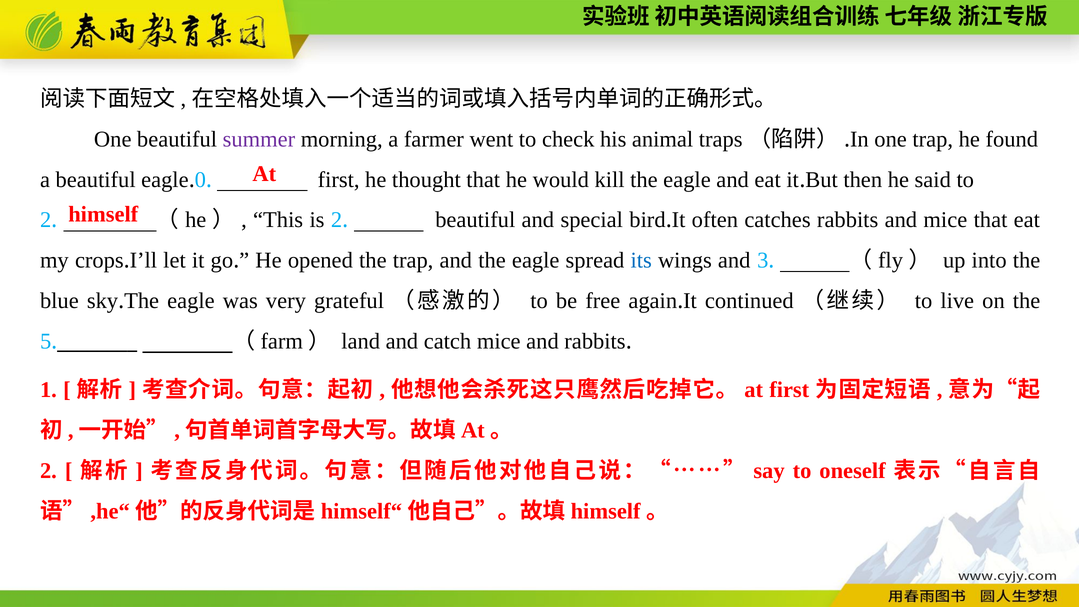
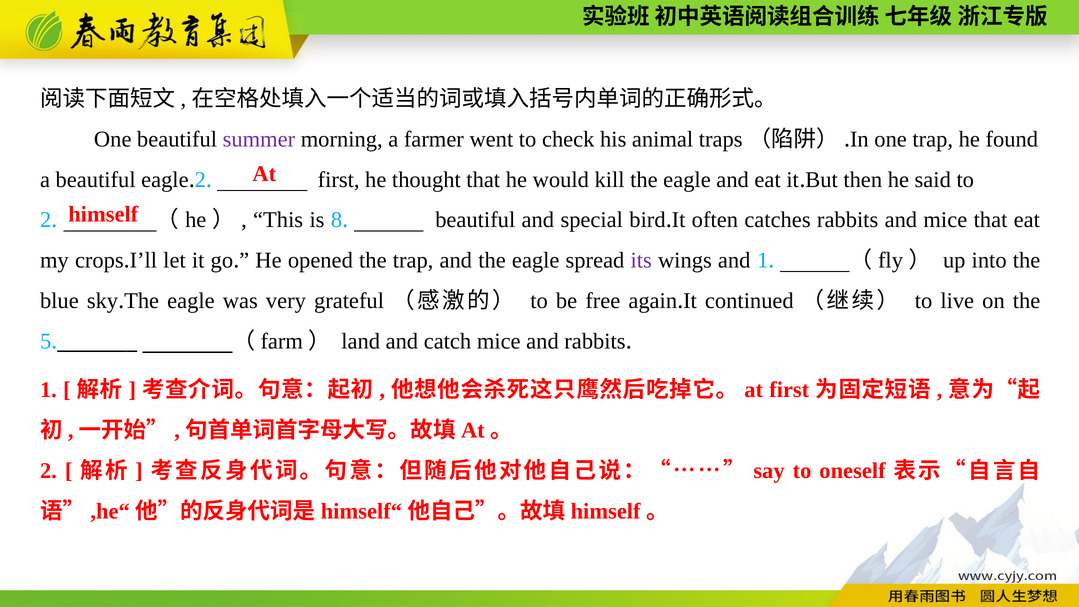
0: 0 -> 2 (200, 180)
is 2: 2 -> 8 (337, 220)
its colour: blue -> purple (641, 261)
and 3: 3 -> 1 (763, 261)
